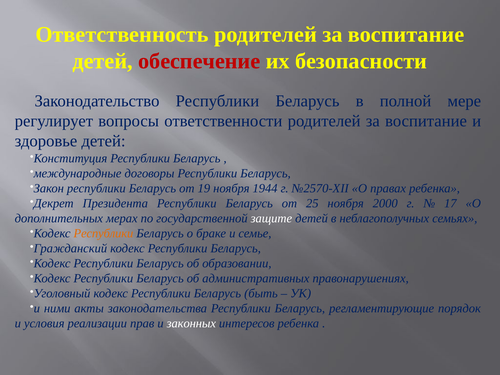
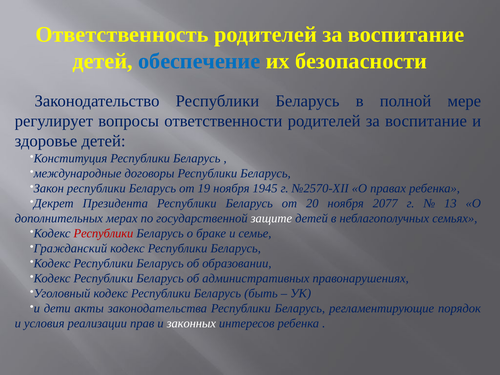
обеспечение colour: red -> blue (199, 61)
1944: 1944 -> 1945 (265, 188)
25: 25 -> 20 (312, 203)
2000: 2000 -> 2077 (385, 203)
17: 17 -> 13 (450, 203)
Республики colour: orange -> red (103, 233)
ними: ними -> дети (57, 308)
